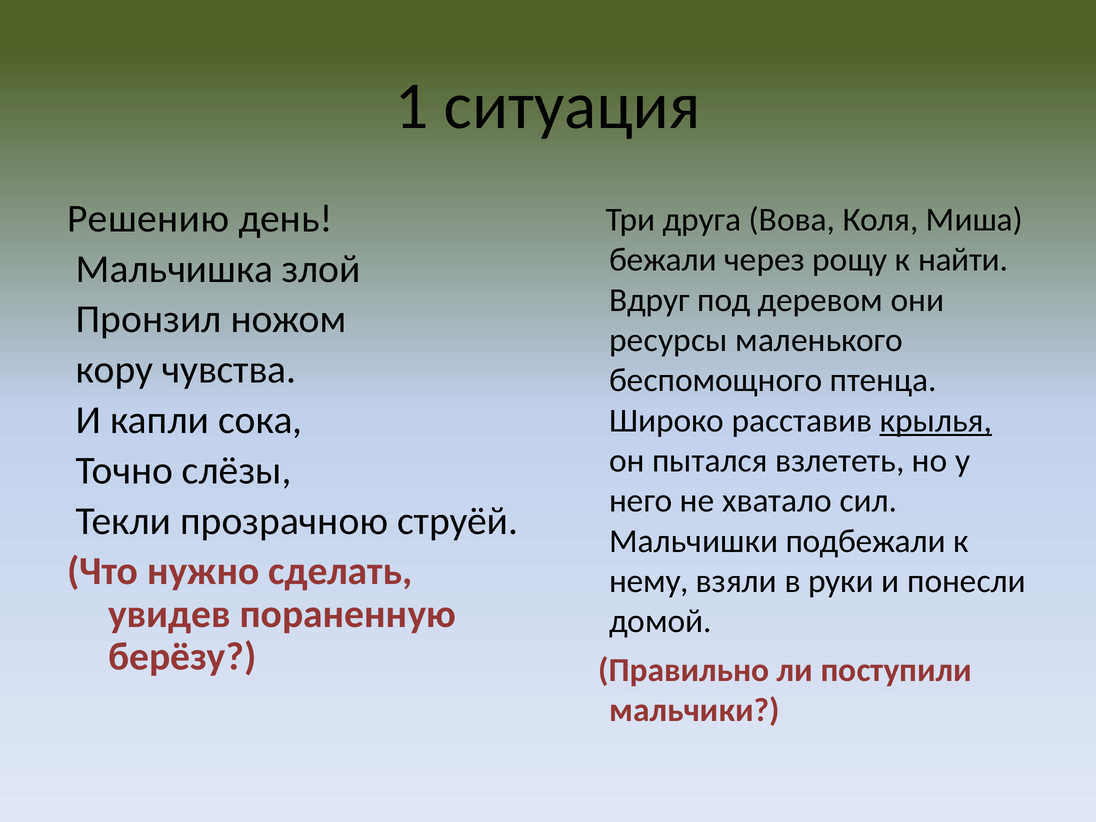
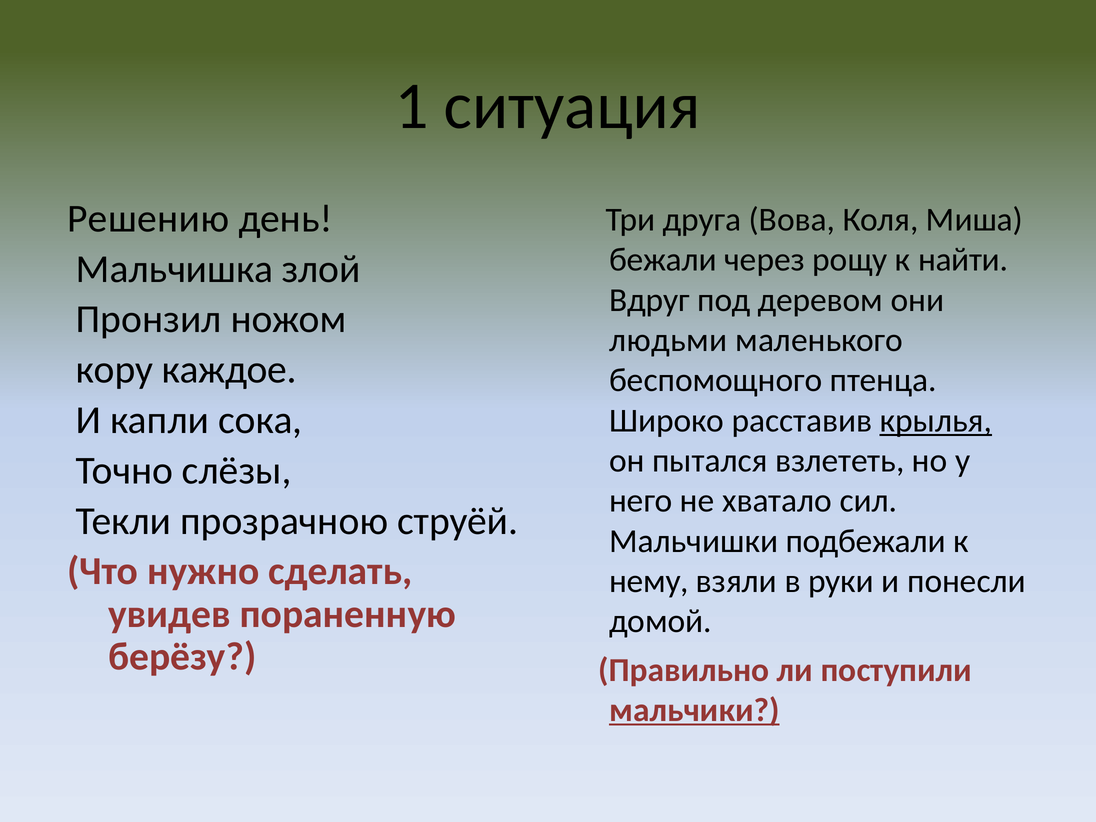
ресурсы: ресурсы -> людьми (668, 340)
чувства: чувства -> каждое (229, 370)
мальчики underline: none -> present (694, 710)
